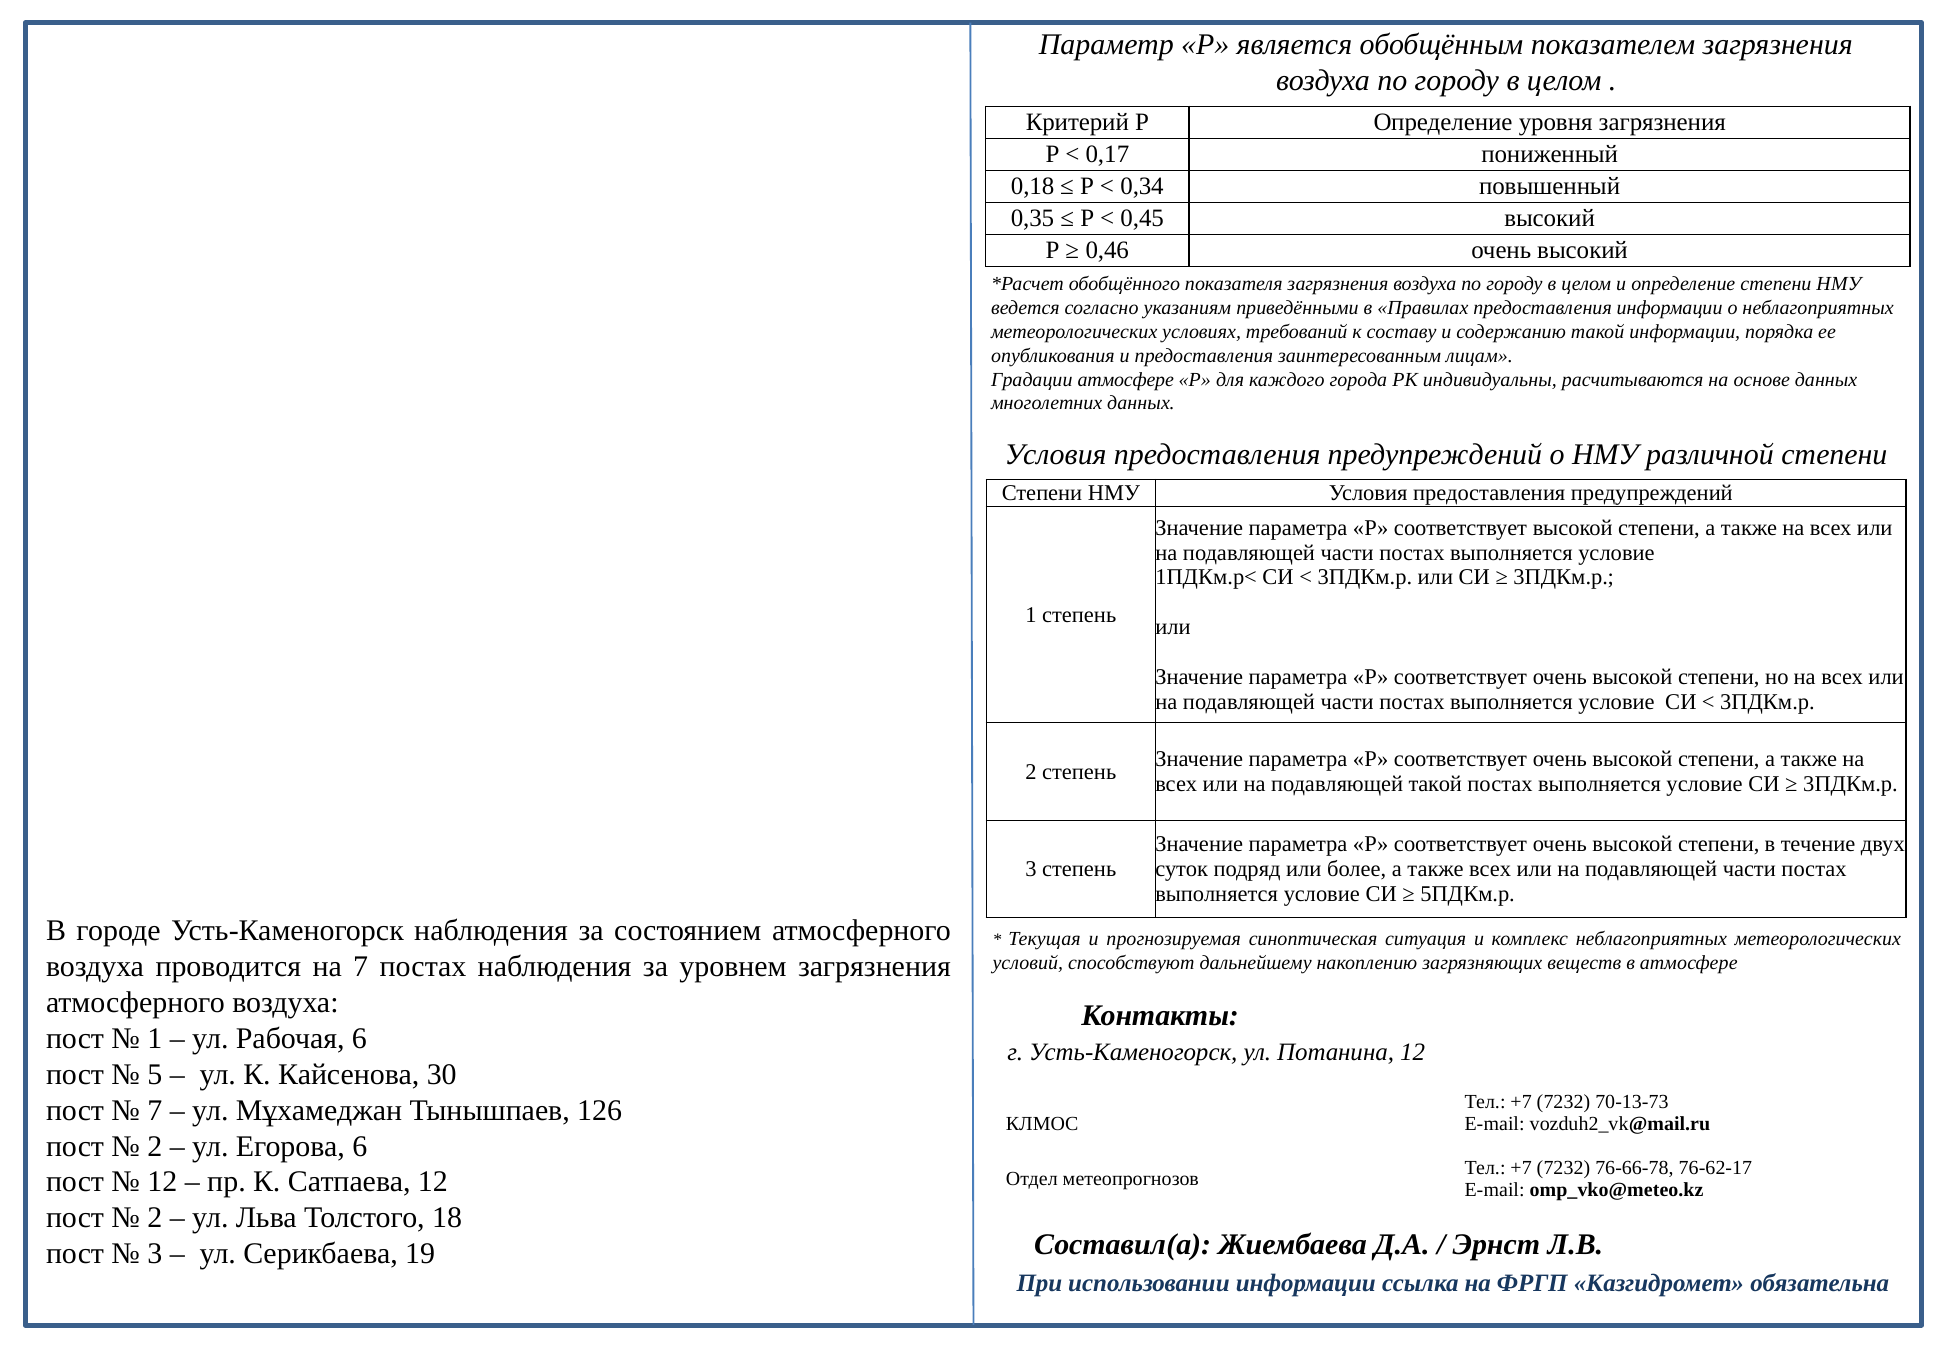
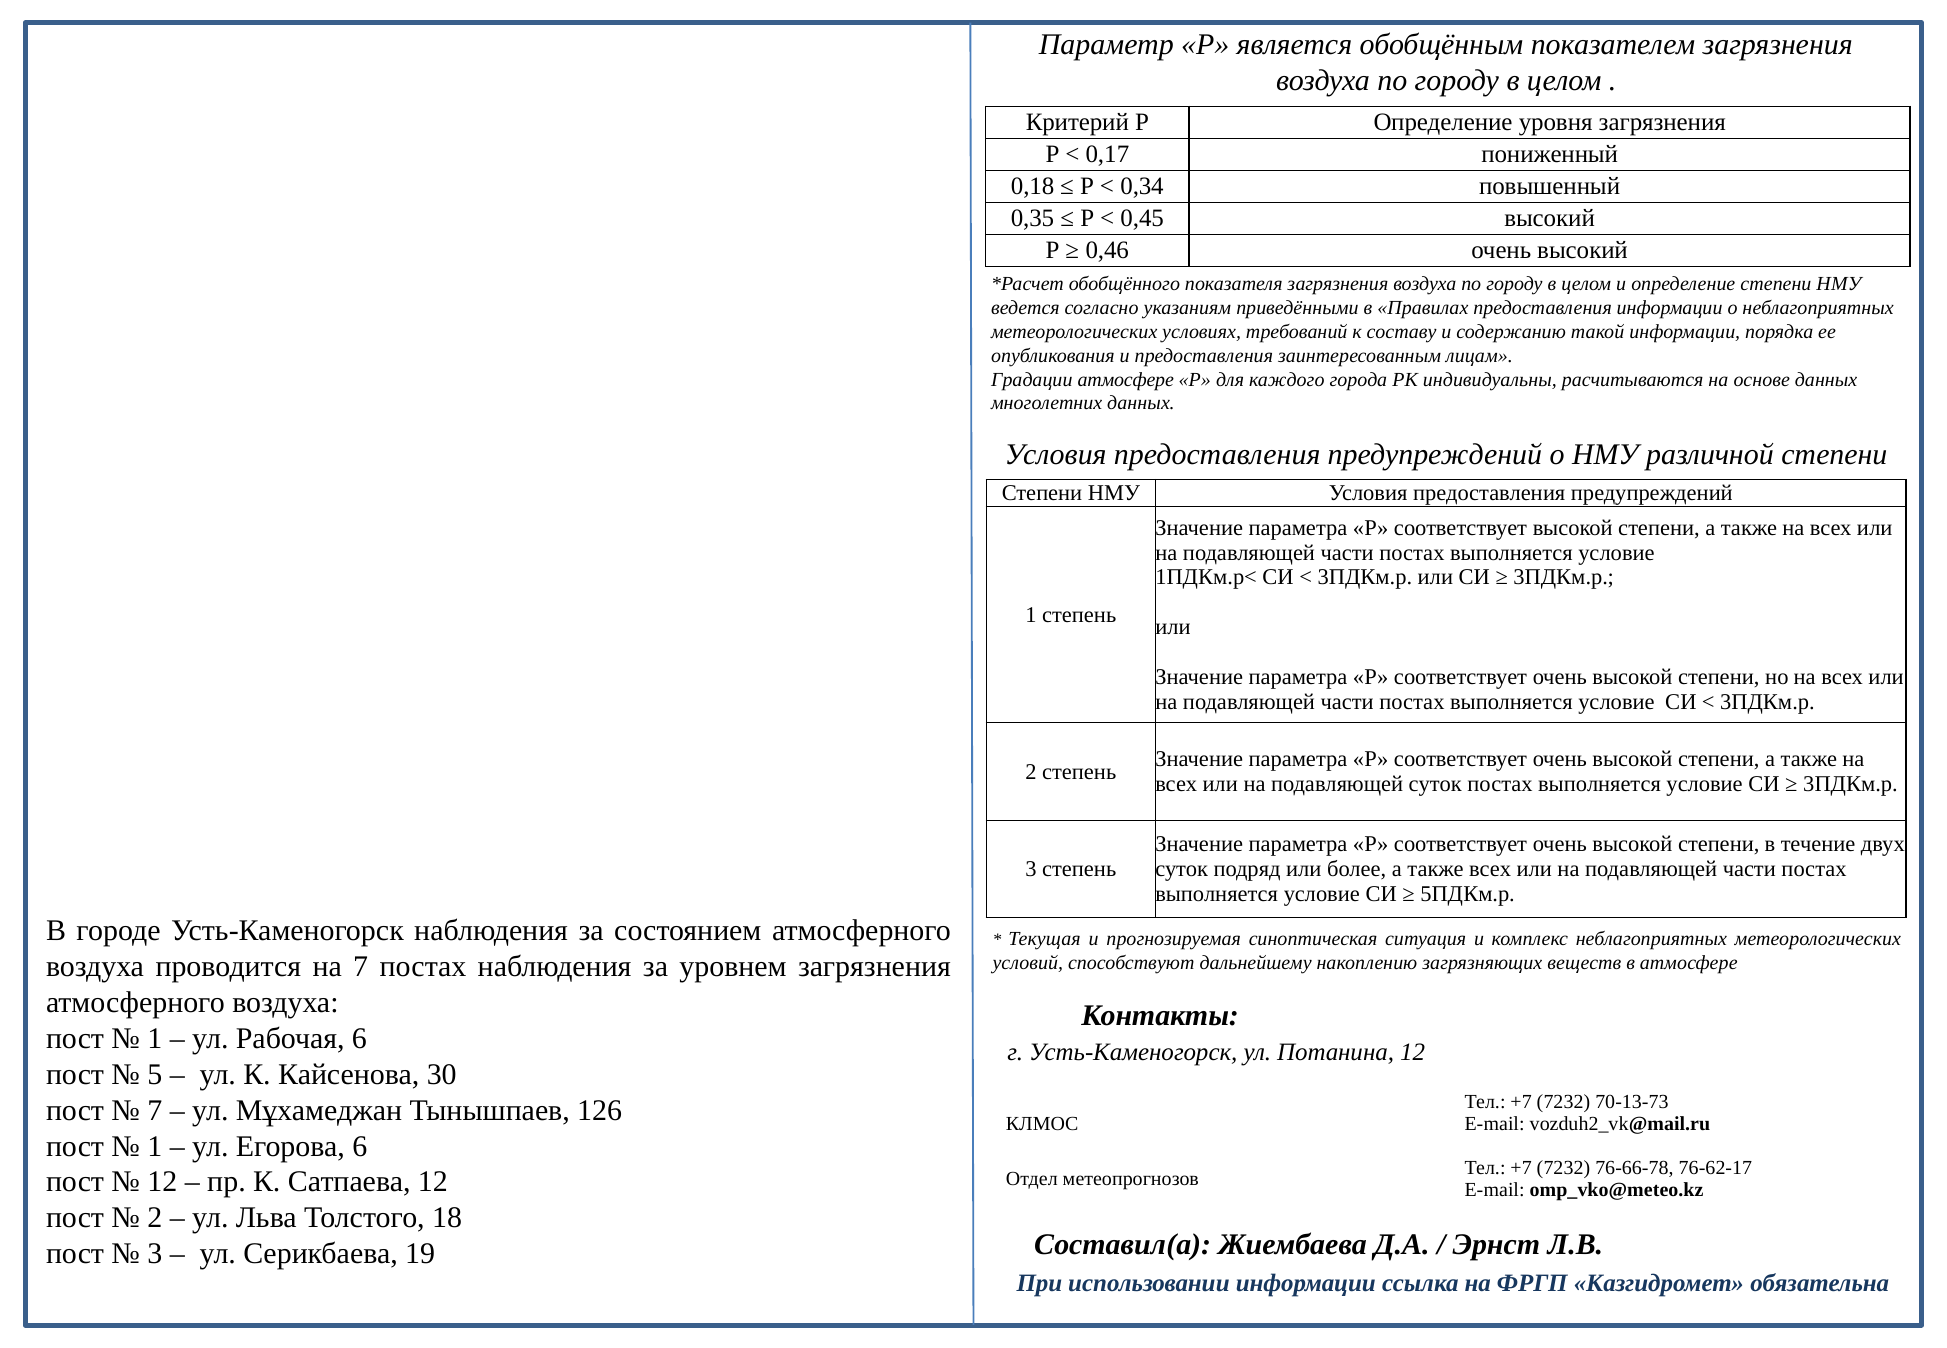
подавляющей такой: такой -> суток (1435, 784)
2: 2 -> 1 (155, 1146)
